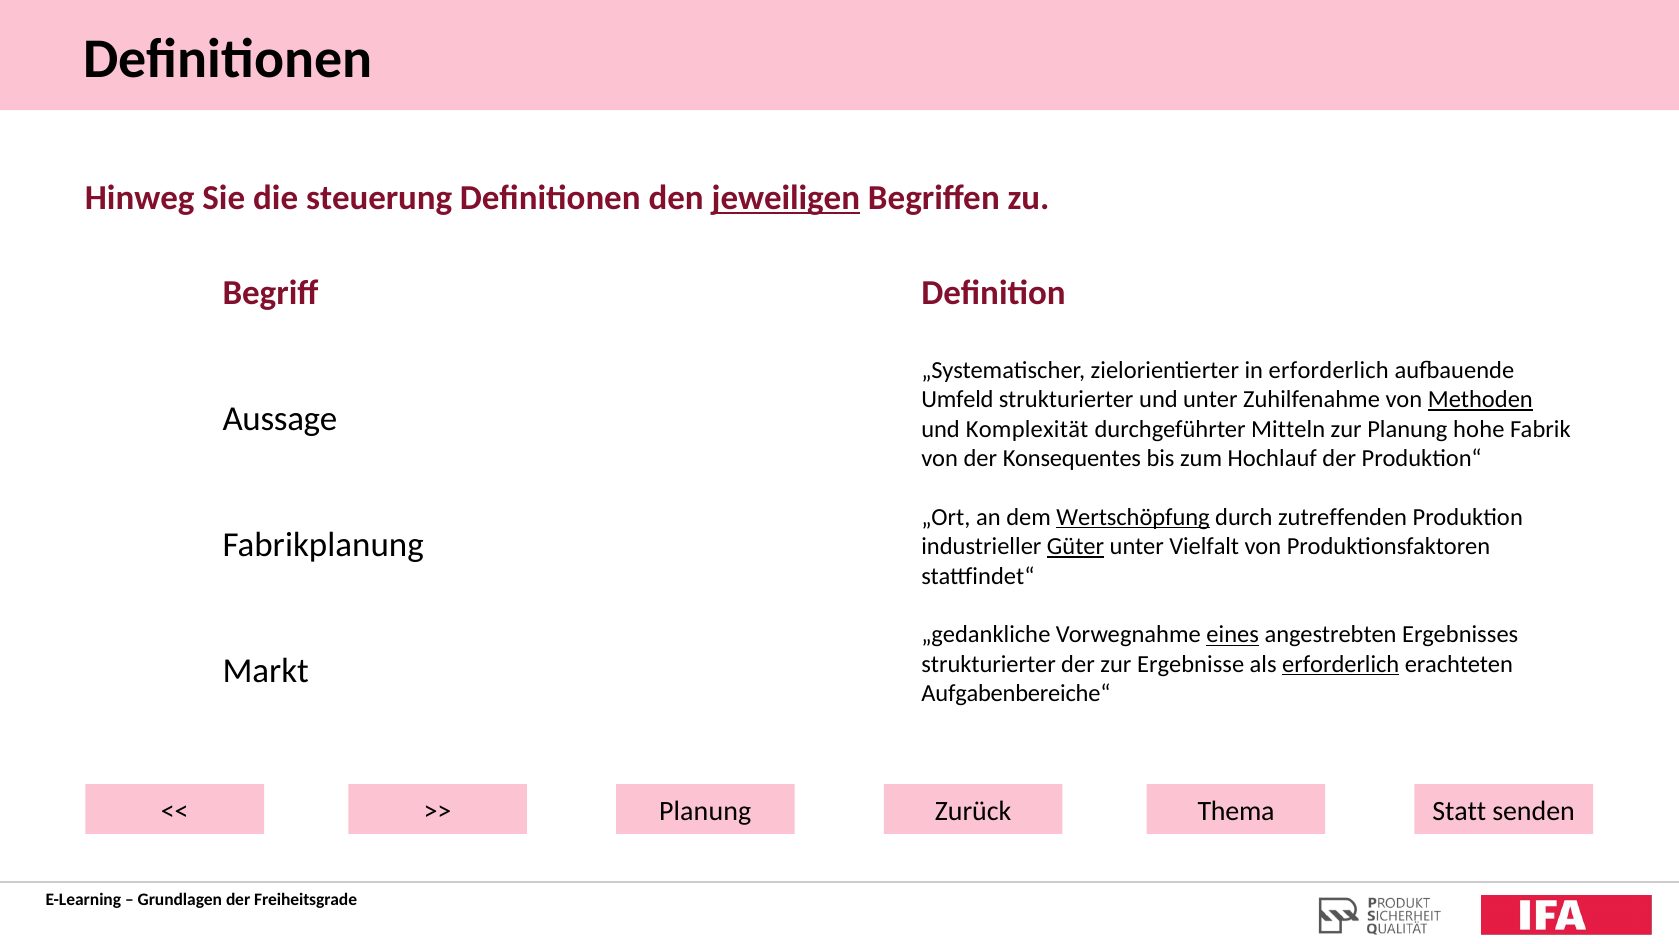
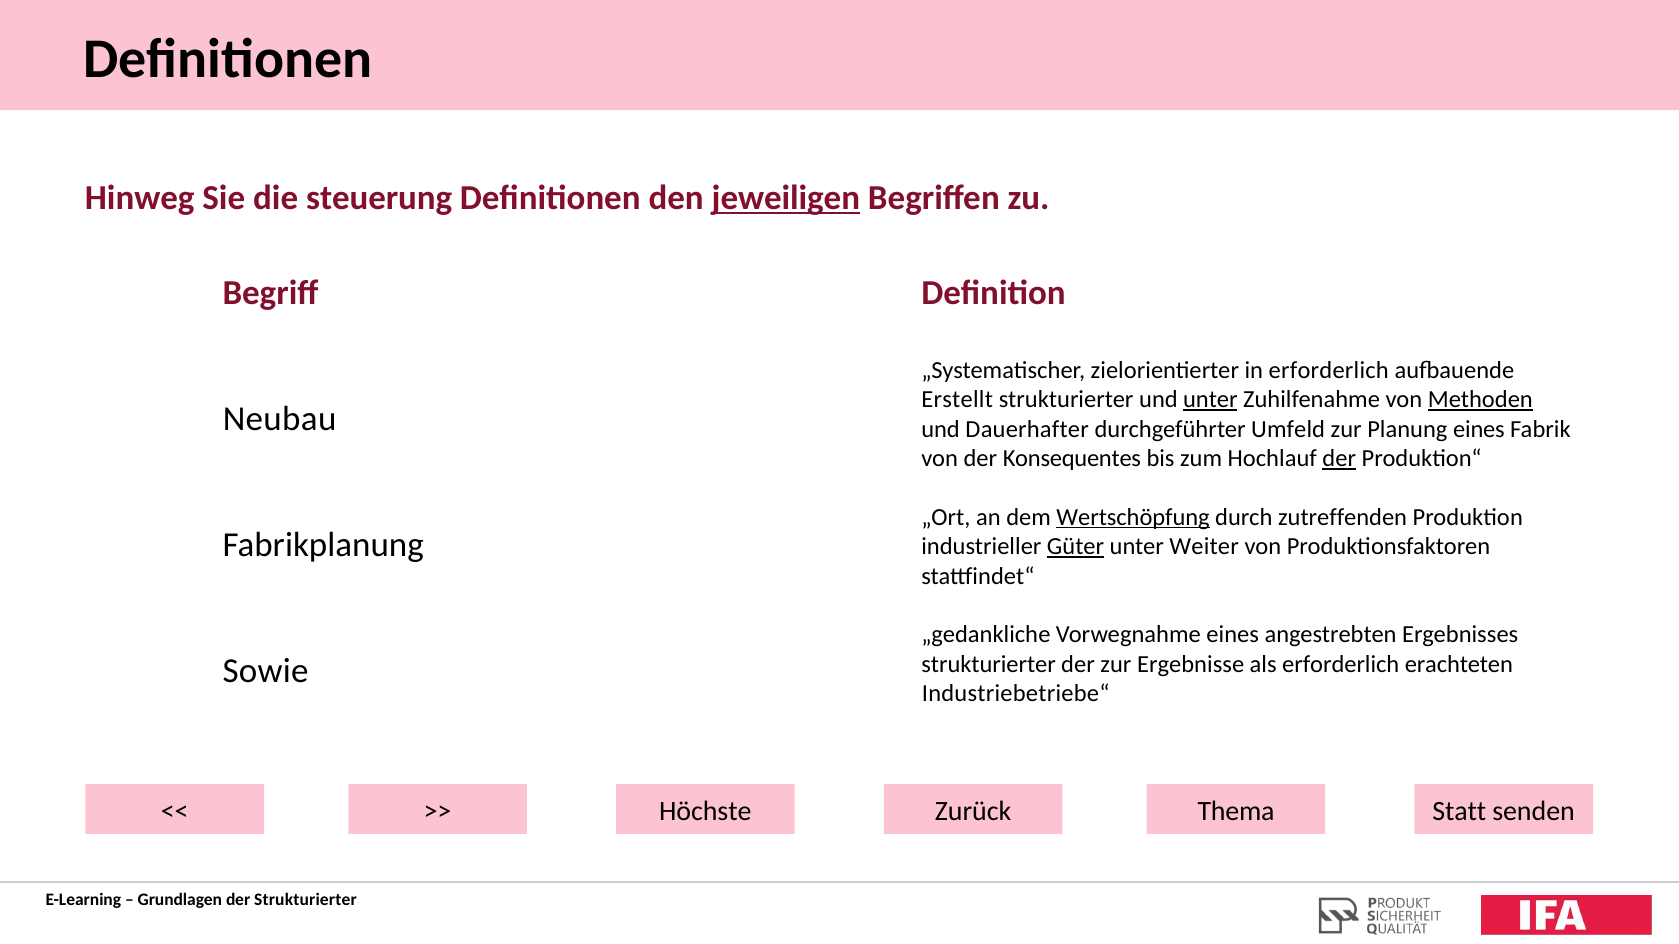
Umfeld: Umfeld -> Erstellt (957, 400)
unter underline: none -> present (1210, 400)
Aussage: Aussage -> Neubau (280, 419)
Komplexität: Komplexität -> Dauerhafter (1027, 429)
Mitteln: Mitteln -> Umfeld (1288, 429)
Planung hohe: hohe -> eines (1479, 429)
der underline: none -> present (1339, 459)
Vielfalt: Vielfalt -> Weiter (1204, 547)
eines underline: present -> none (1233, 635)
erforderlich underline: present -> none (1341, 664)
Markt: Markt -> Sowie (266, 671)
Aufgabenbereiche“: Aufgabenbereiche“ -> Industriebetriebe“ (1016, 694)
Planung: Planung -> Höchste (705, 811)
der Freiheitsgrade: Freiheitsgrade -> Strukturierter (305, 900)
